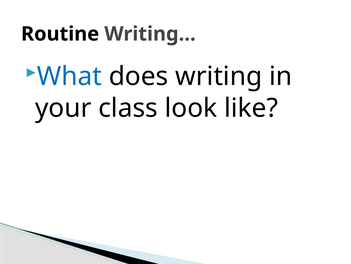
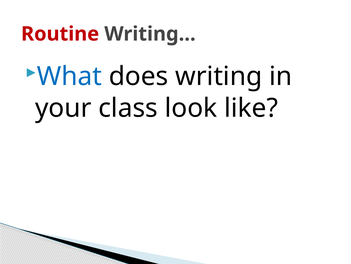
Routine colour: black -> red (60, 34)
